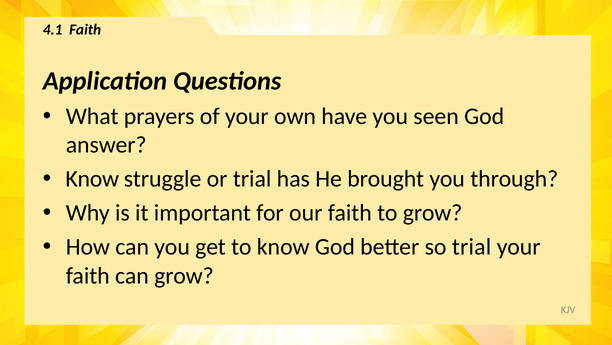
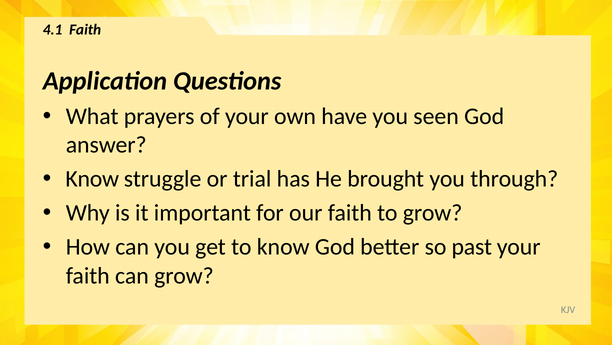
so trial: trial -> past (472, 247)
